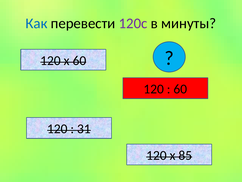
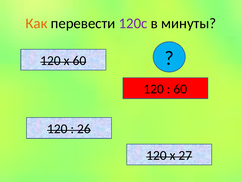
Как colour: blue -> orange (37, 23)
31: 31 -> 26 (84, 129)
85: 85 -> 27 (185, 155)
